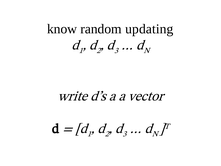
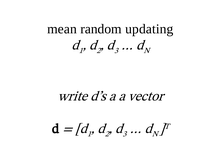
know: know -> mean (62, 29)
